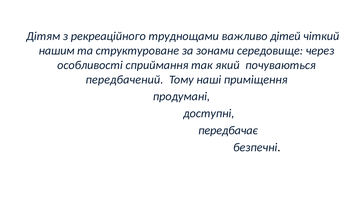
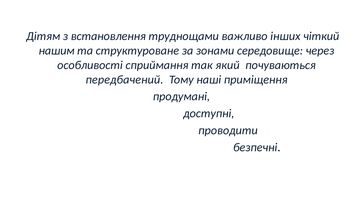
рекреаційного: рекреаційного -> встановлення (108, 36)
дітей: дітей -> інших (285, 36)
передбачає: передбачає -> проводити (228, 130)
